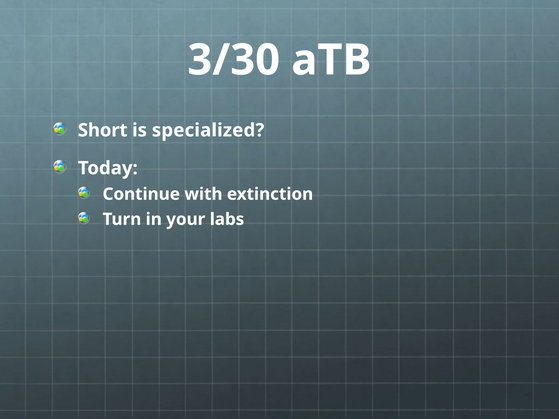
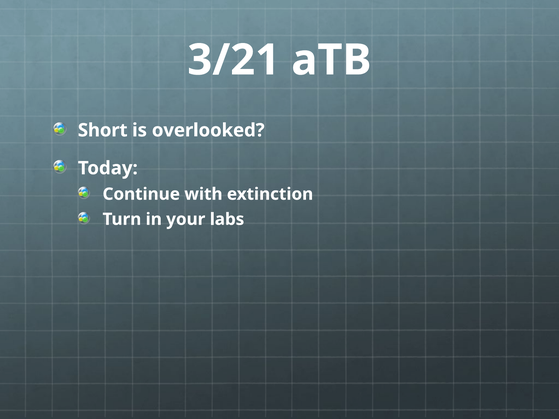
3/30: 3/30 -> 3/21 (234, 60)
specialized: specialized -> overlooked (208, 130)
